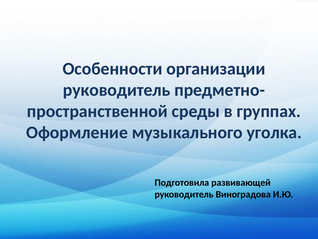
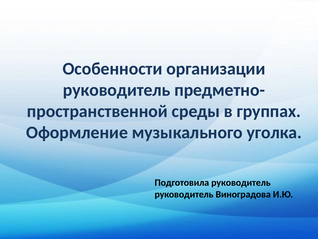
Подготовила развивающей: развивающей -> руководитель (241, 182)
